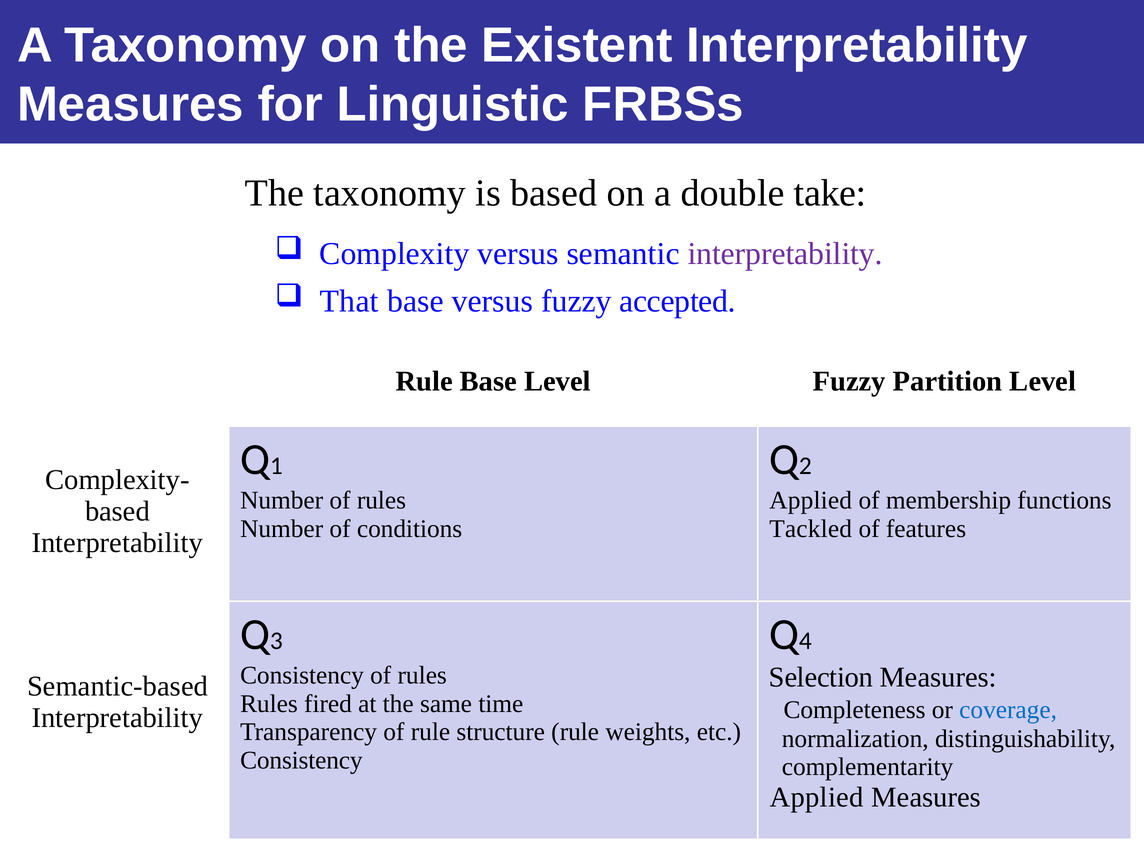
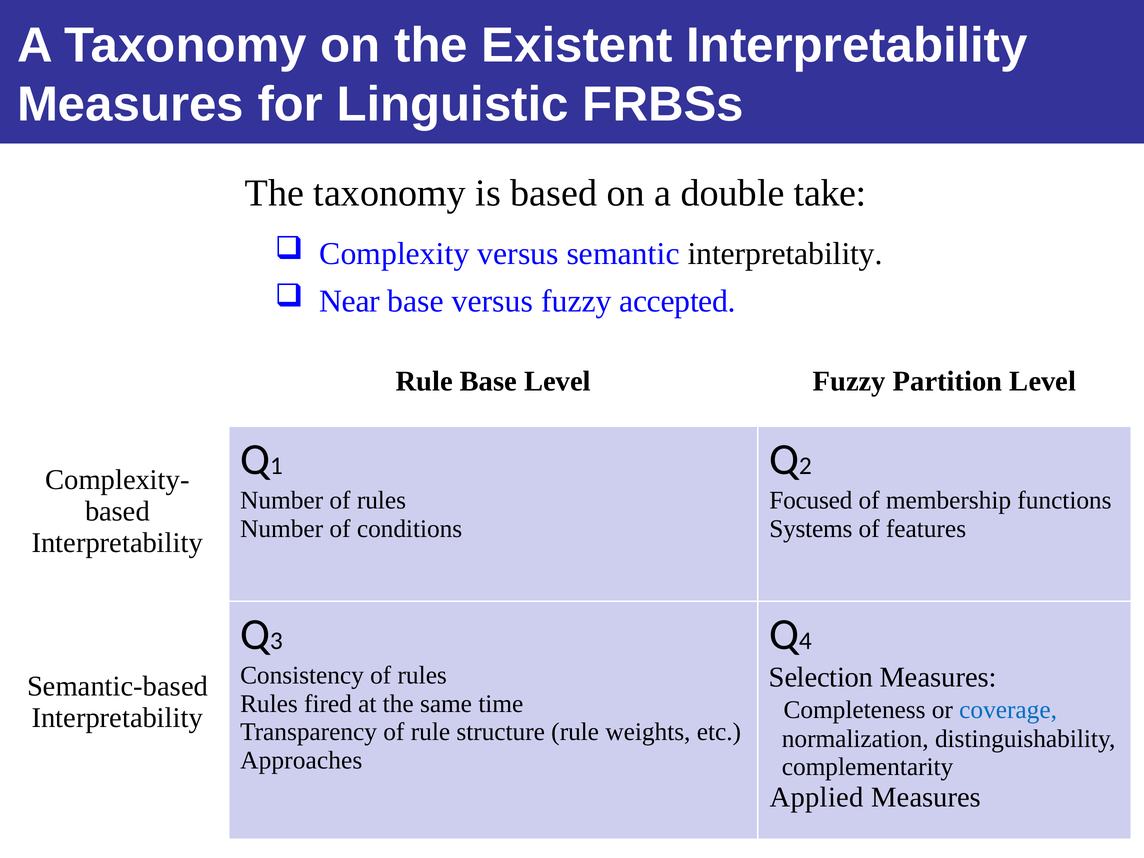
interpretability colour: purple -> black (785, 254)
That: That -> Near (349, 301)
Applied: Applied -> Focused (811, 501)
Tackled: Tackled -> Systems (811, 529)
Consistency: Consistency -> Approaches (301, 760)
